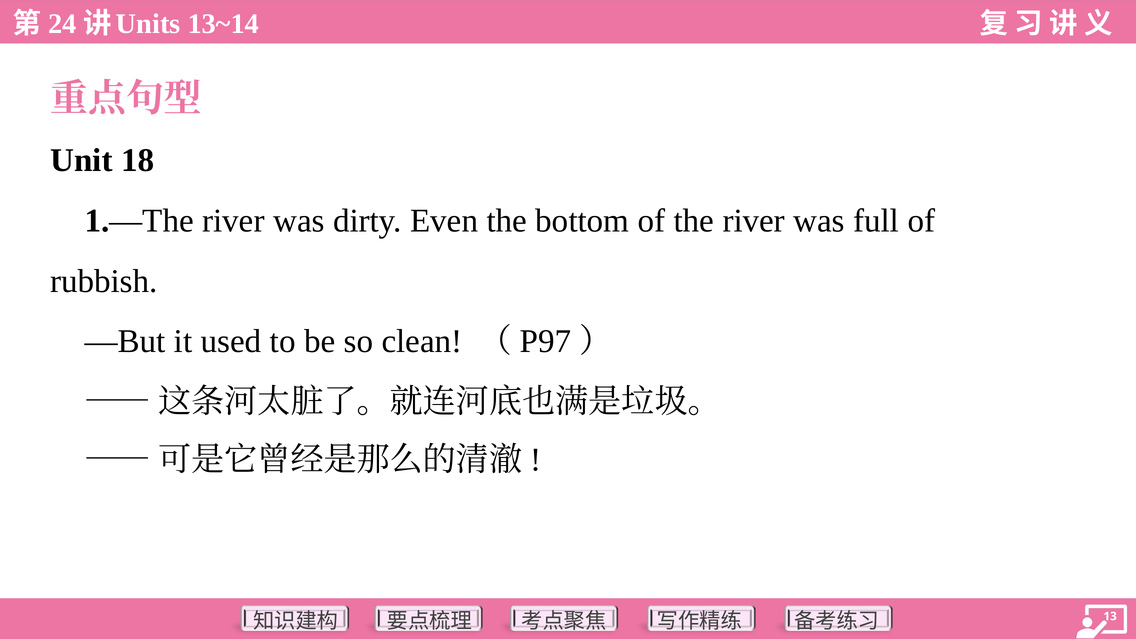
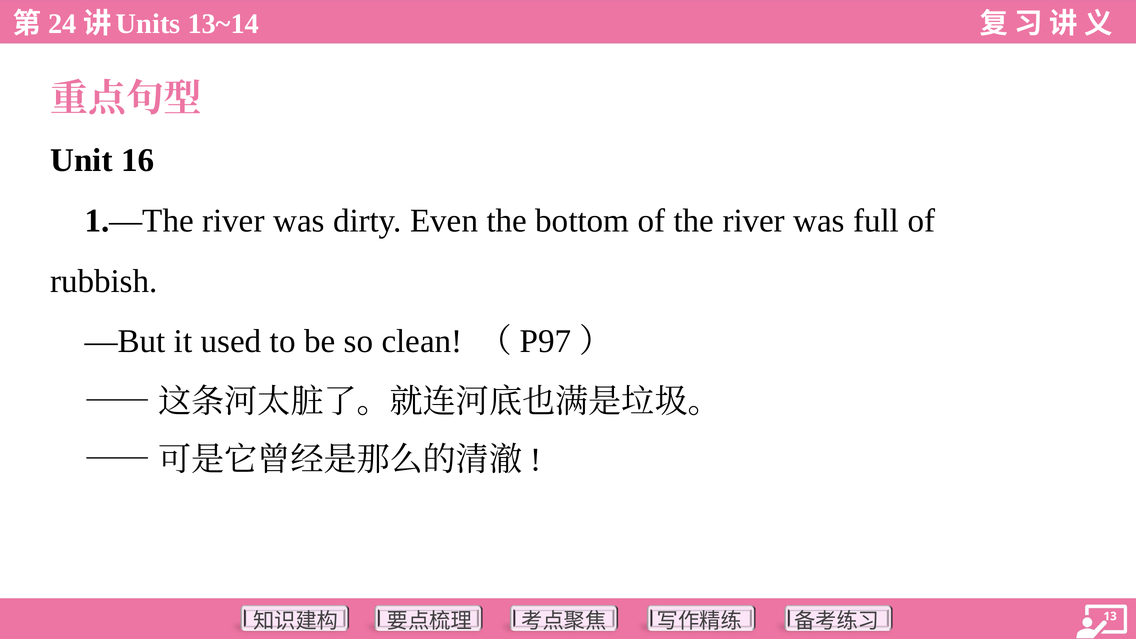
18: 18 -> 16 (138, 160)
